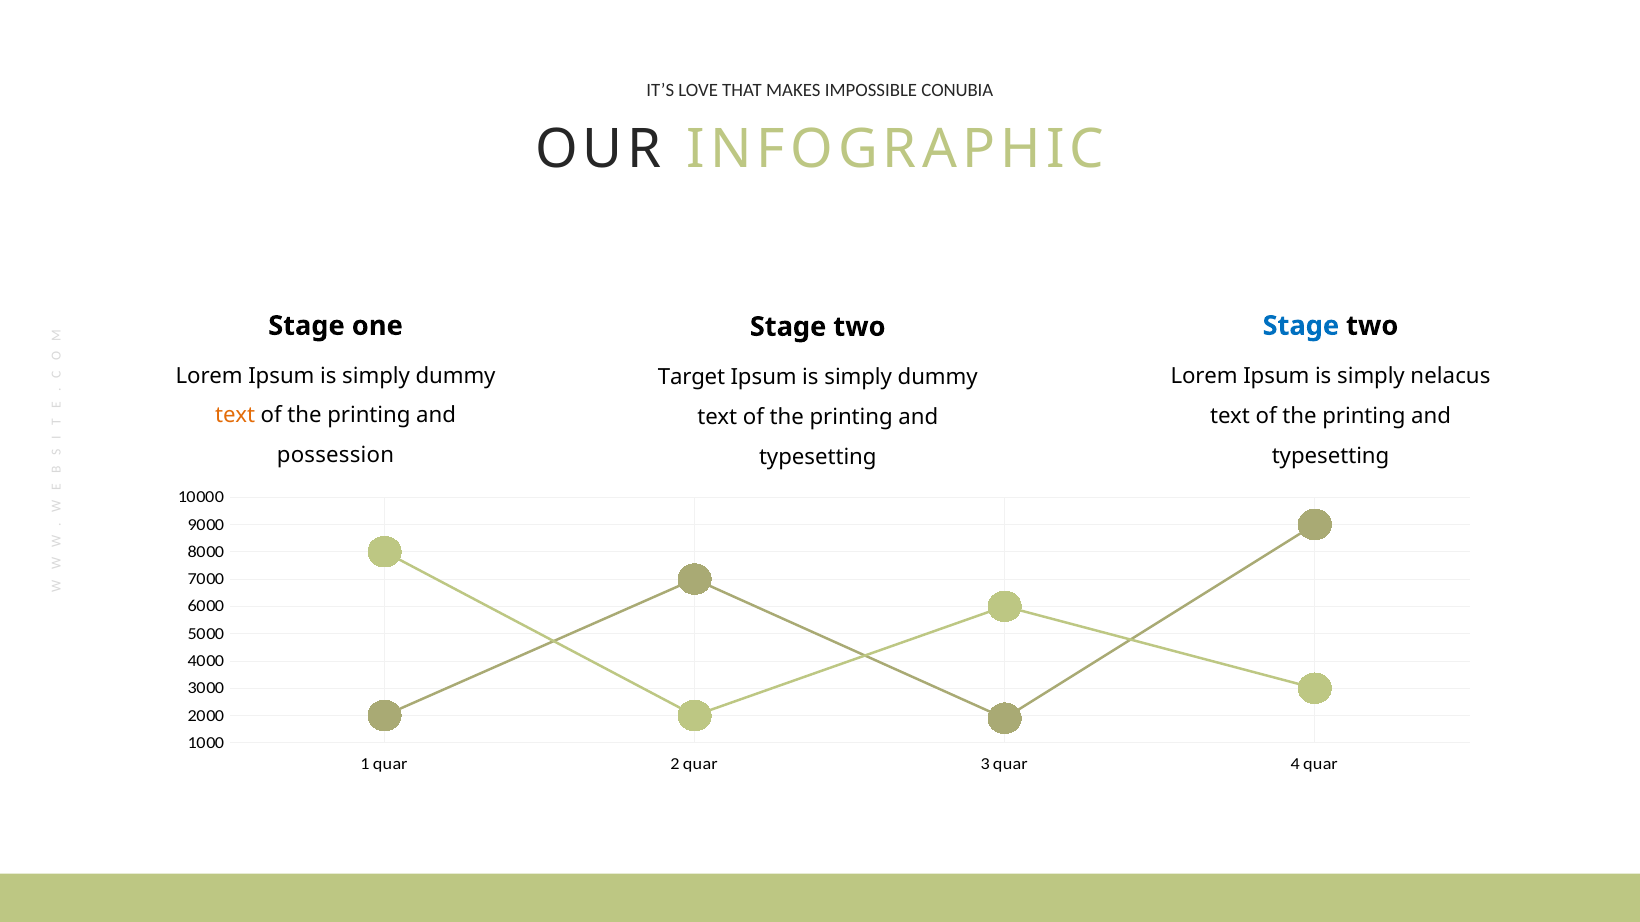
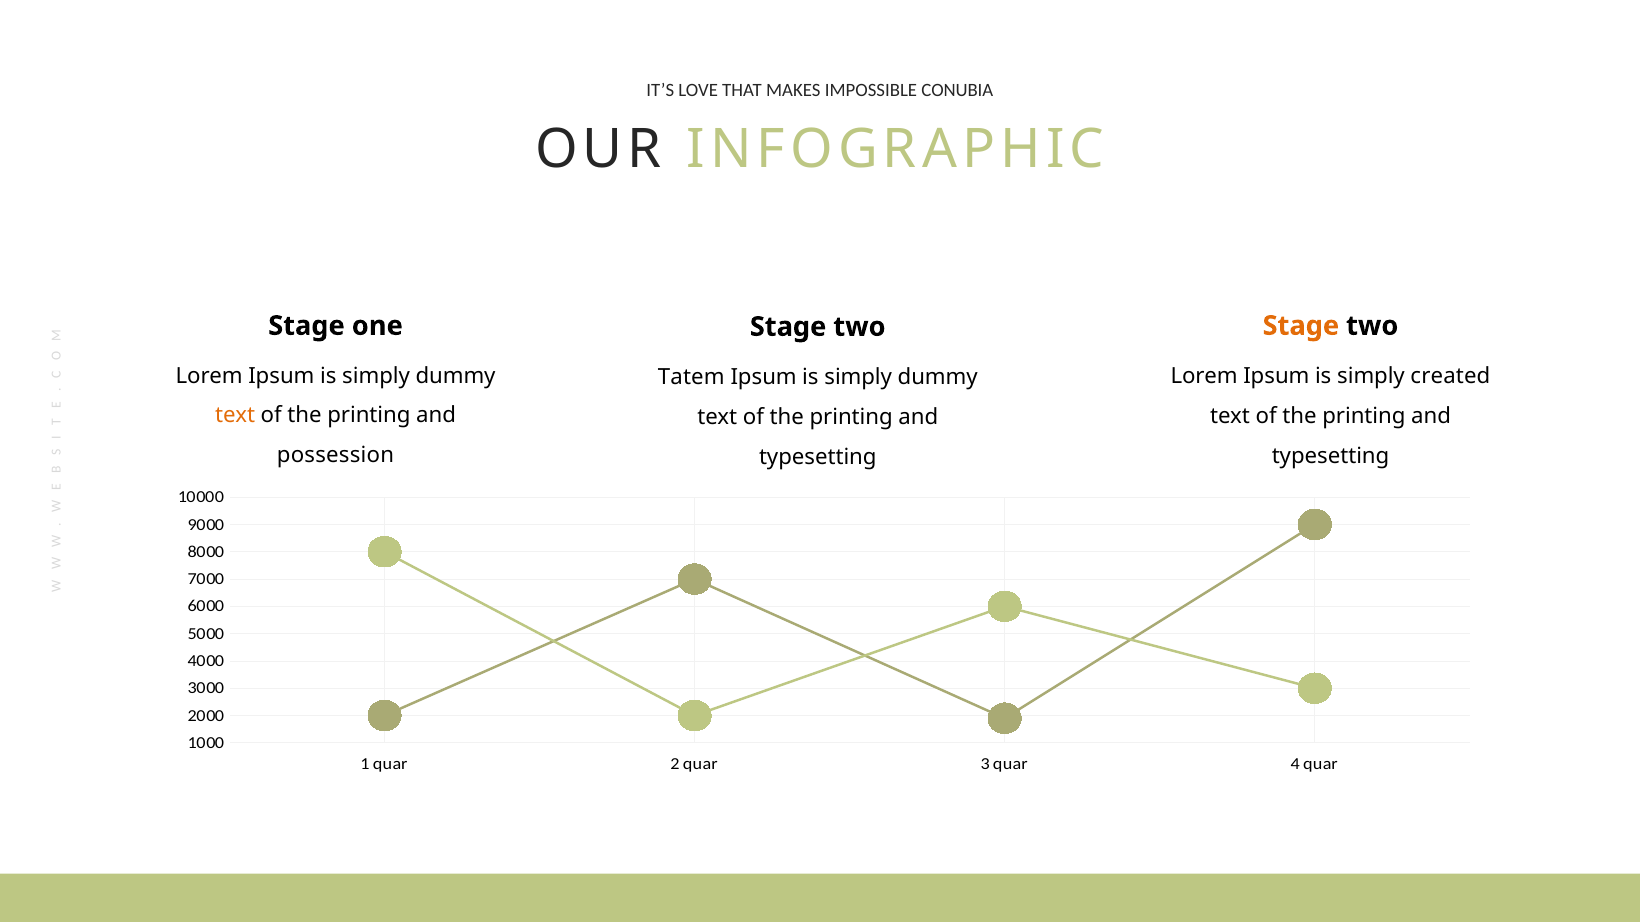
Stage colour: blue -> orange (1301, 326)
nelacus: nelacus -> created (1450, 376)
Target: Target -> Tatem (691, 377)
